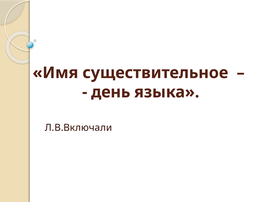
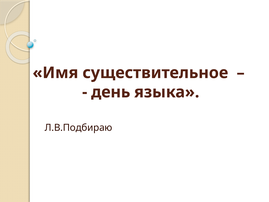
Л.В.Включали: Л.В.Включали -> Л.В.Подбираю (79, 128)
